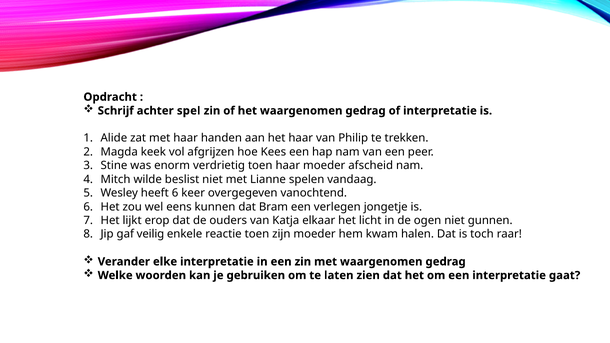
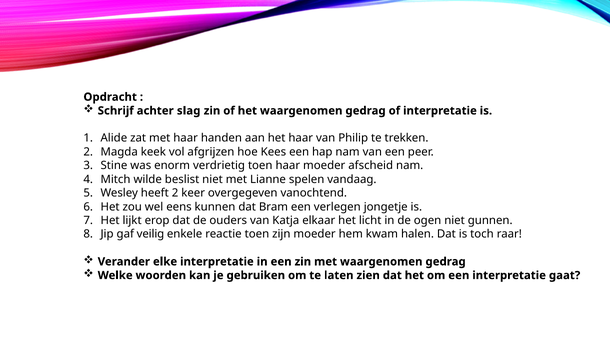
spel: spel -> slag (189, 111)
heeft 6: 6 -> 2 (175, 193)
